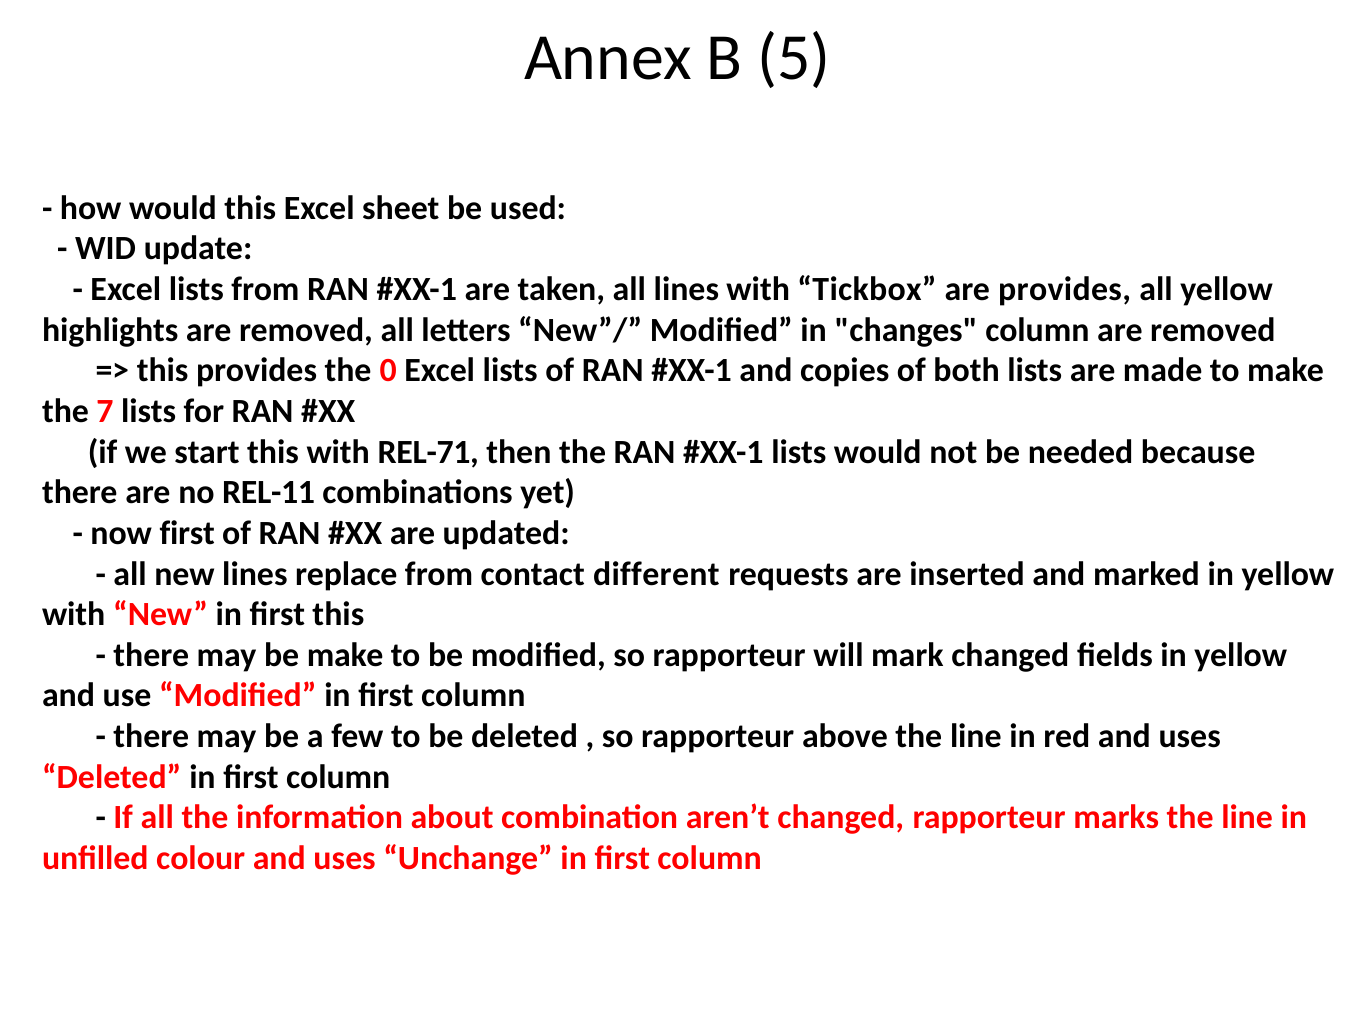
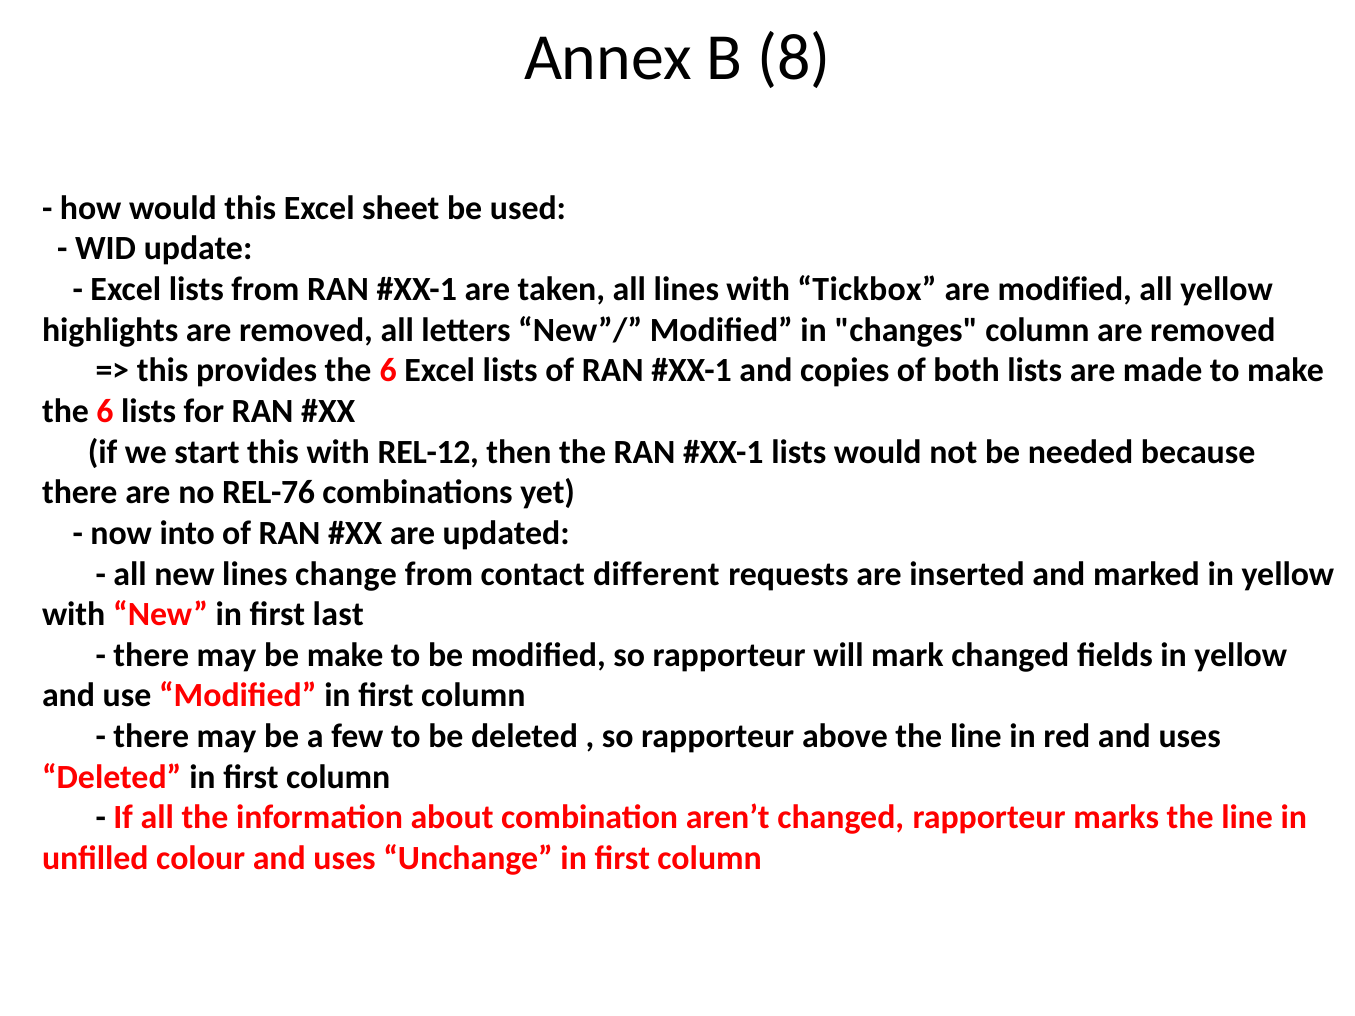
5: 5 -> 8 (794, 57)
are provides: provides -> modified (1065, 289)
provides the 0: 0 -> 6 (388, 371)
7: 7 -> 6 (105, 411)
REL-71: REL-71 -> REL-12 (428, 452)
REL-11: REL-11 -> REL-76 (269, 493)
now first: first -> into (187, 533)
replace: replace -> change (346, 574)
first this: this -> last (338, 615)
